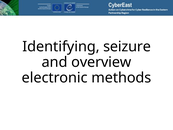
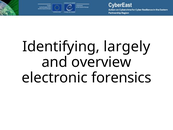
seizure: seizure -> largely (127, 46)
methods: methods -> forensics (121, 78)
